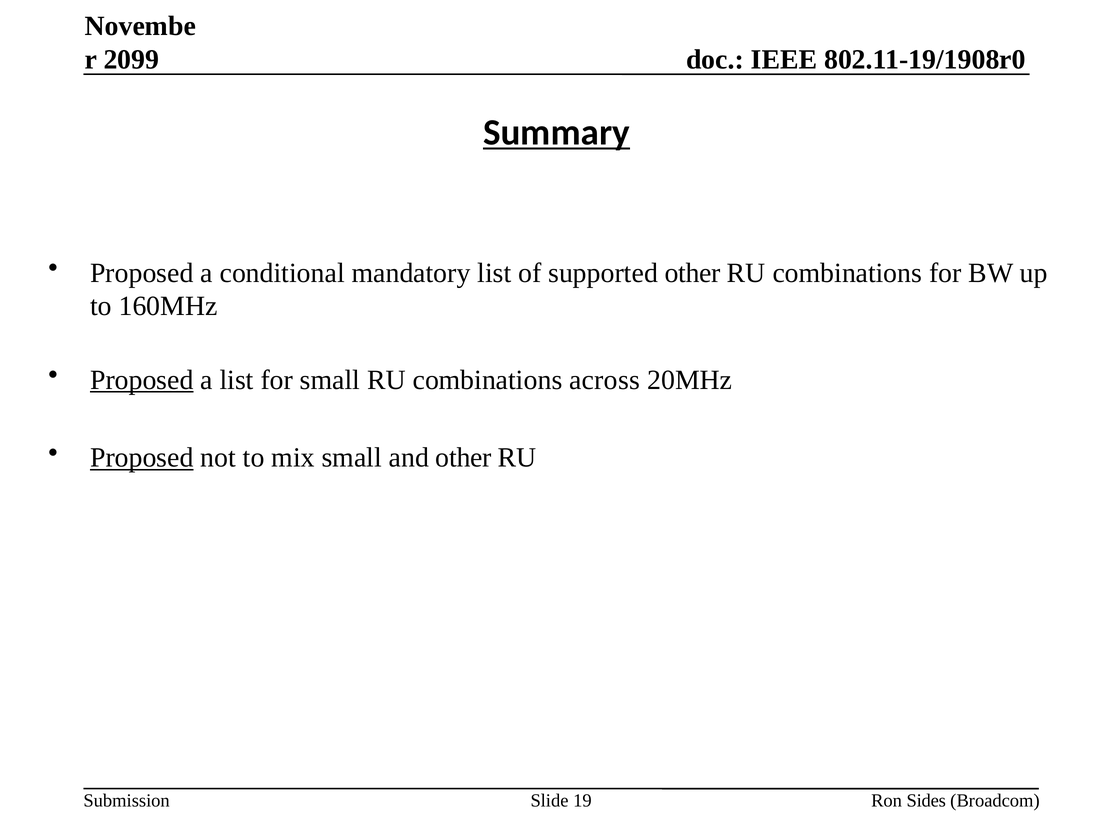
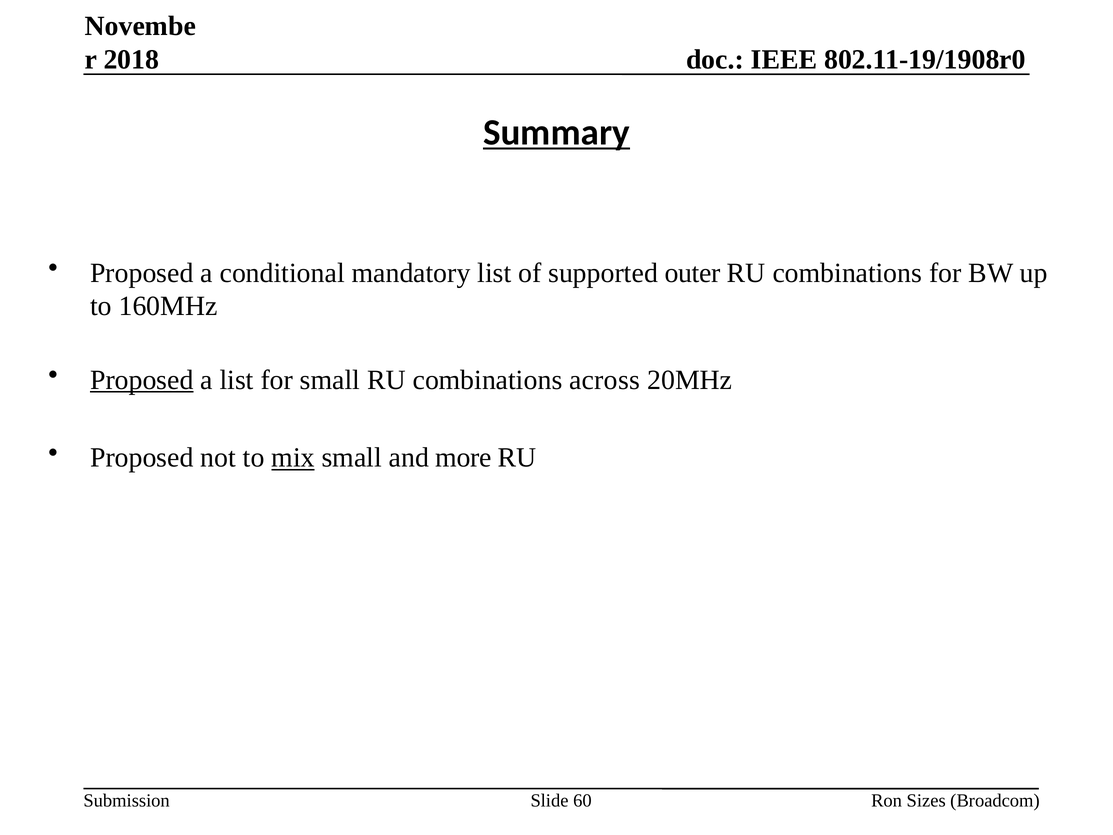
2099: 2099 -> 2018 (131, 59)
supported other: other -> outer (693, 273)
Proposed underline: present -> none (142, 458)
mix underline: none -> present (293, 458)
and other: other -> more (463, 458)
19: 19 -> 60 (582, 801)
Sides: Sides -> Sizes (926, 801)
